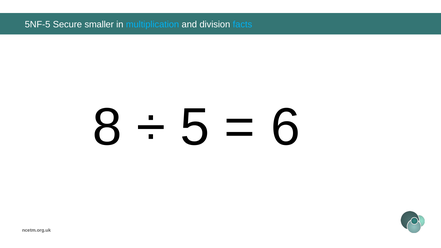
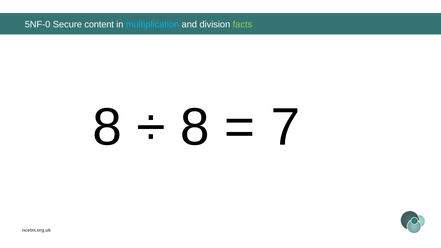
5NF-5: 5NF-5 -> 5NF-0 (38, 25)
smaller: smaller -> content (99, 25)
facts colour: light blue -> light green (242, 25)
5: 5 -> 8 (195, 127)
6: 6 -> 7 (286, 127)
